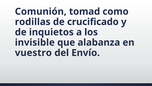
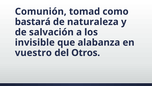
rodillas: rodillas -> bastará (33, 22)
crucificado: crucificado -> naturaleza (93, 22)
inquietos: inquietos -> salvación (51, 32)
Envío: Envío -> Otros (86, 53)
